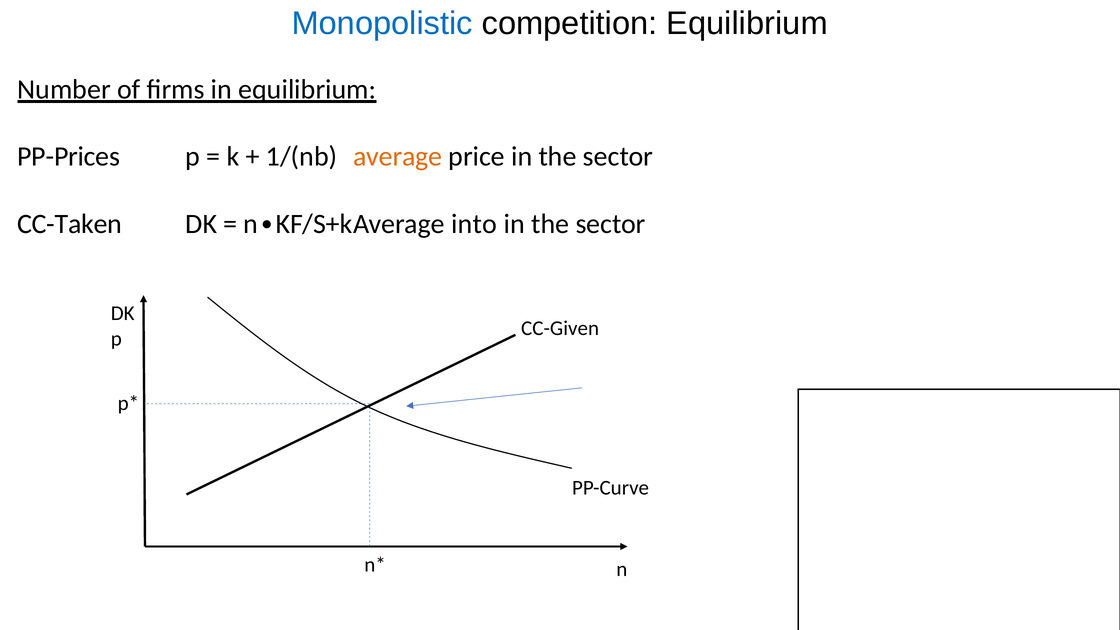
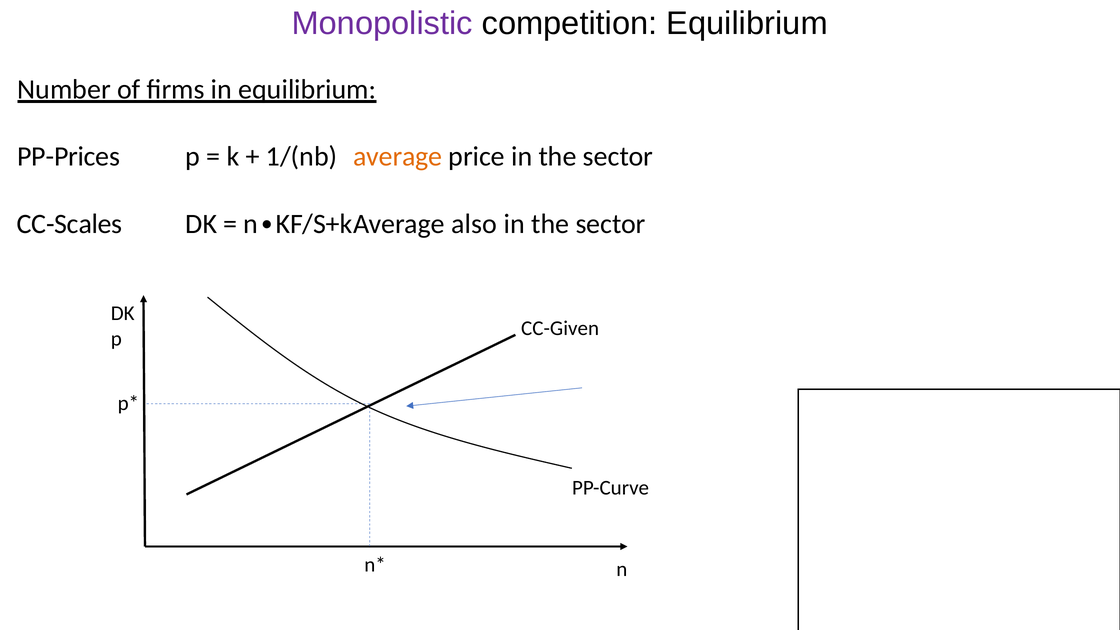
Monopolistic colour: blue -> purple (382, 24)
into: into -> also (474, 224)
CC-Taken: CC-Taken -> CC-Scales (70, 224)
